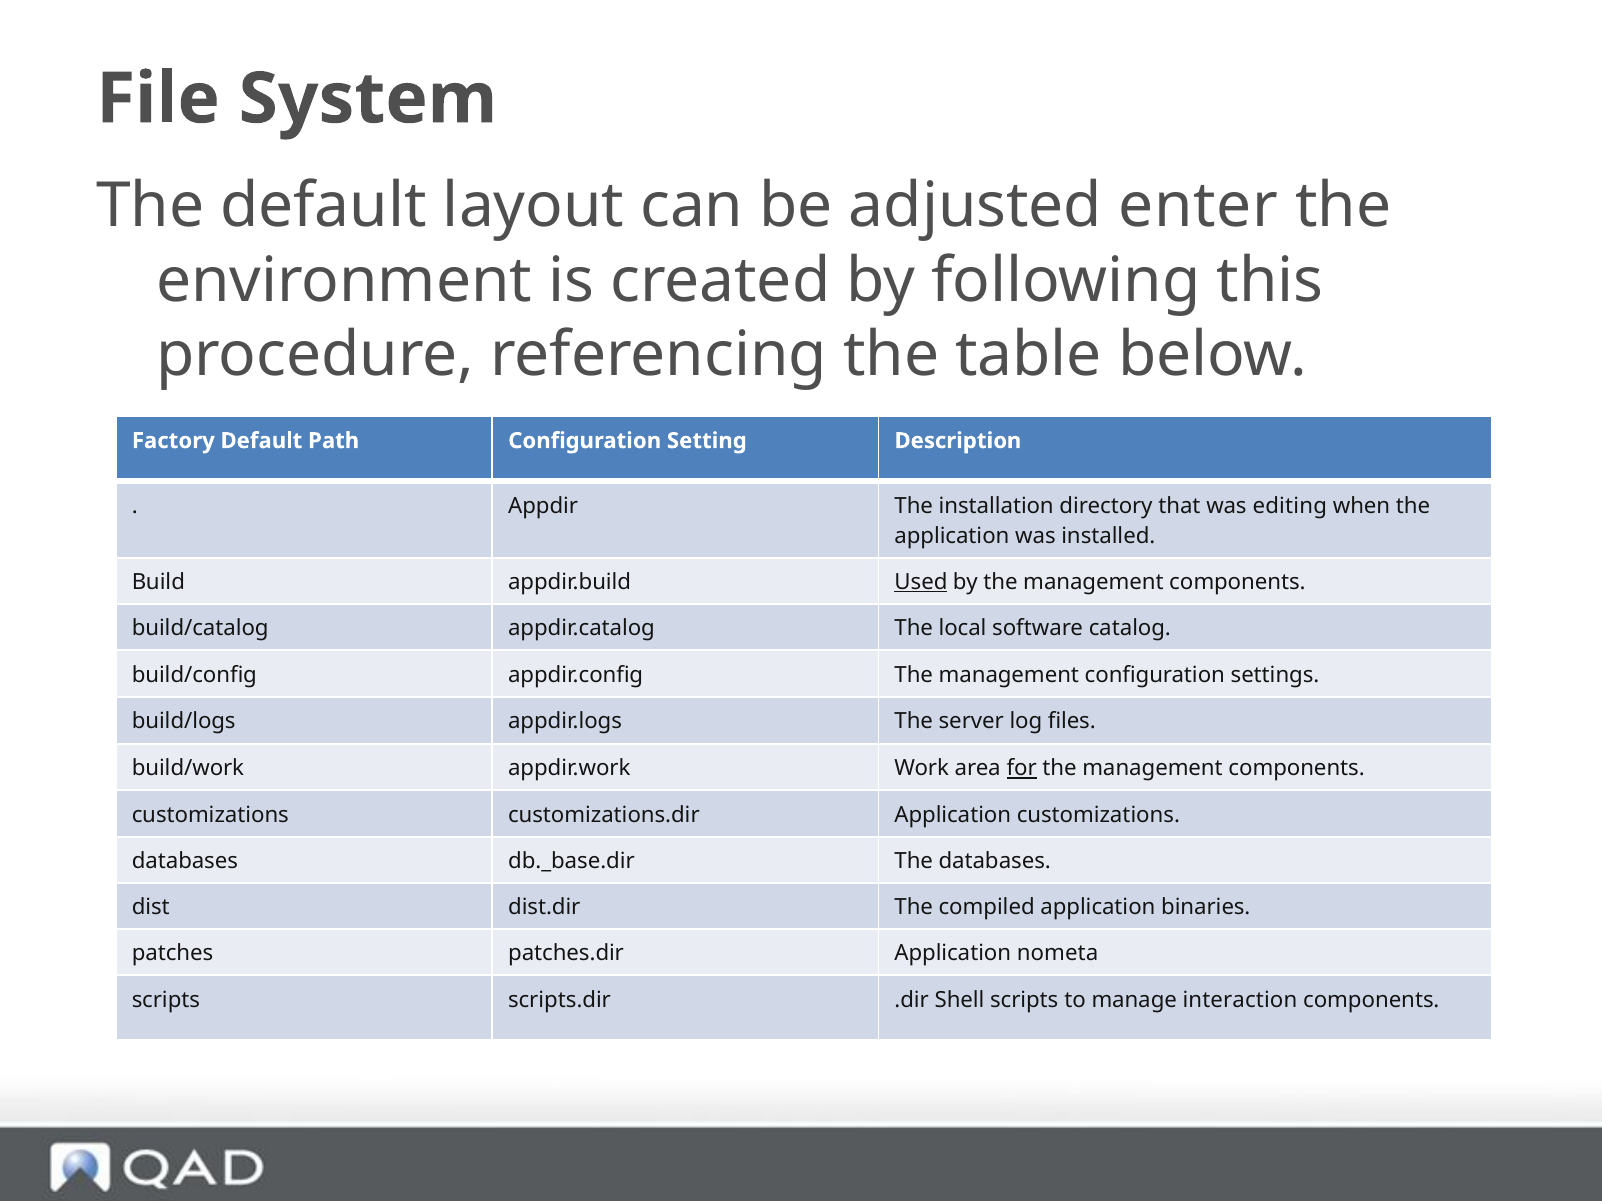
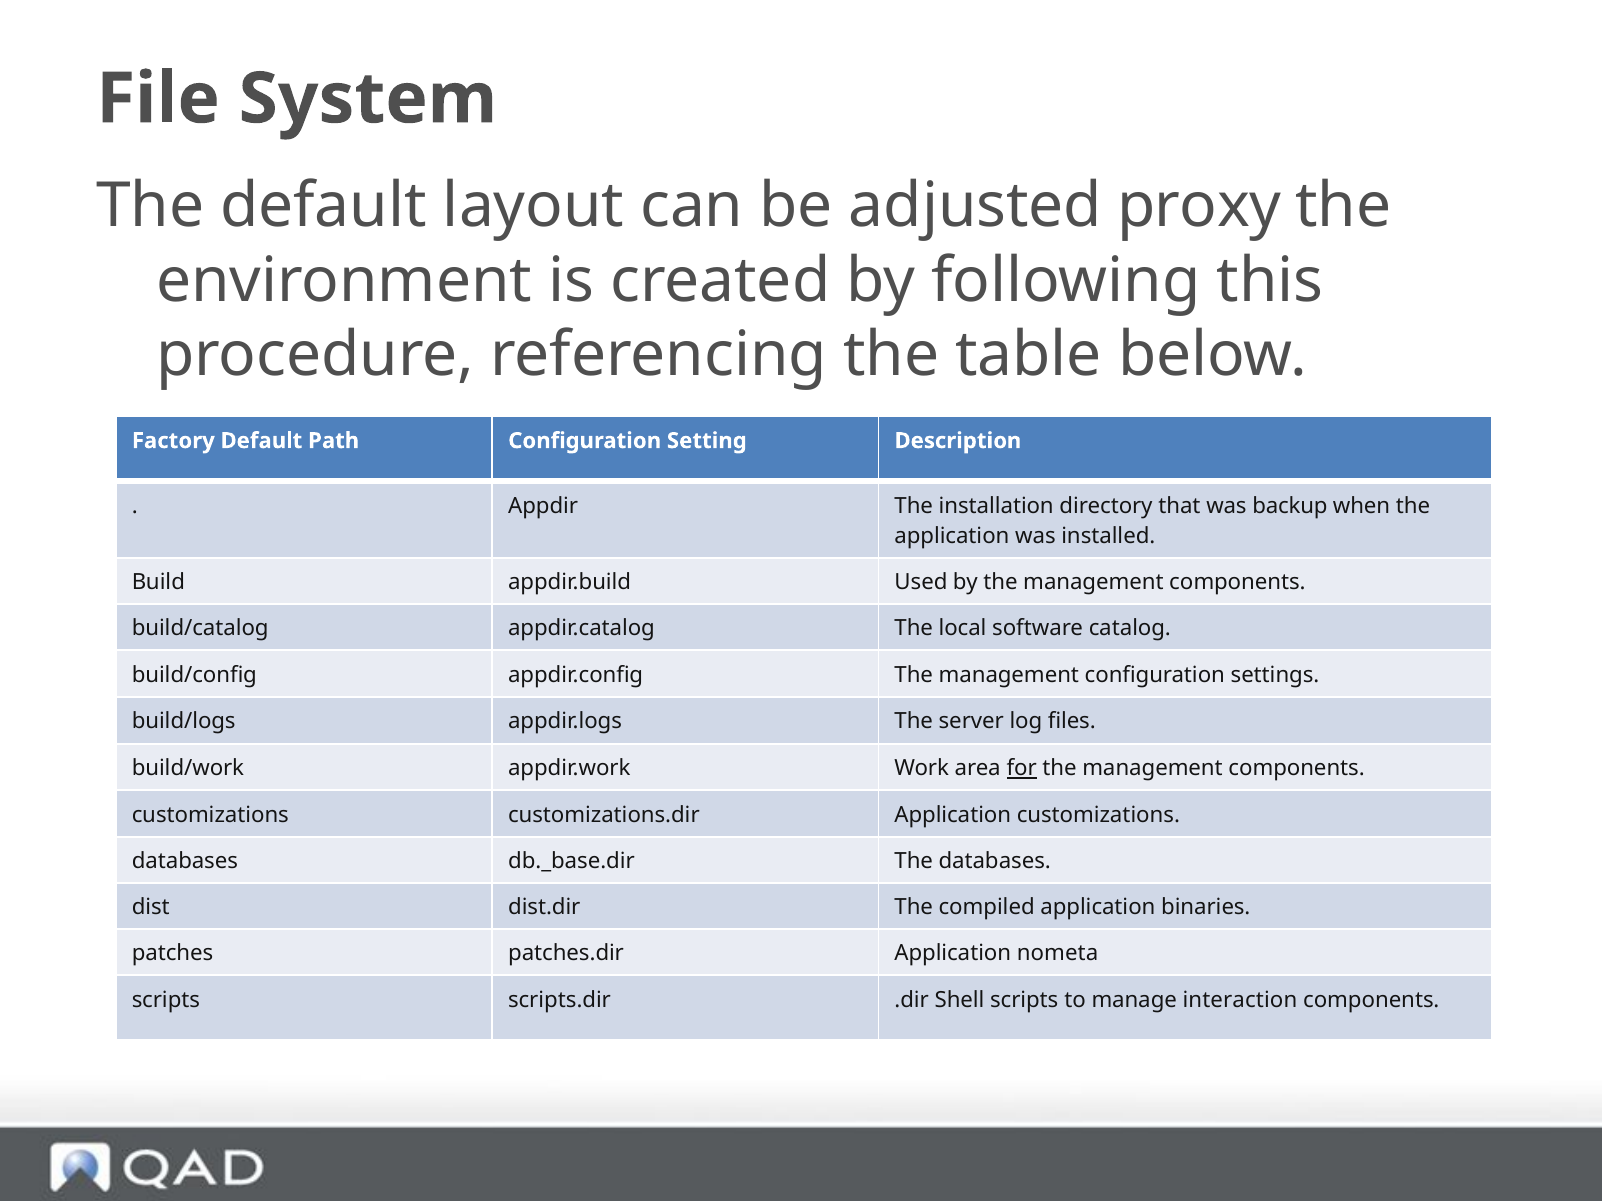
enter: enter -> proxy (1199, 206)
editing: editing -> backup (1290, 506)
Used underline: present -> none (921, 582)
